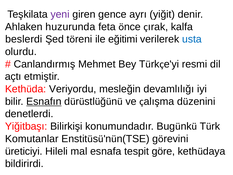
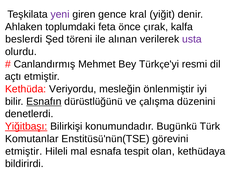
ayrı: ayrı -> kral (138, 14)
huzurunda: huzurunda -> toplumdaki (70, 27)
eğitimi: eğitimi -> alınan (123, 39)
usta colour: blue -> purple (192, 39)
devamlılığı: devamlılığı -> önlenmiştir (169, 89)
Yiğitbaşı underline: none -> present (26, 126)
üreticiyi: üreticiyi -> etmiştir (24, 151)
göre: göre -> olan (163, 151)
